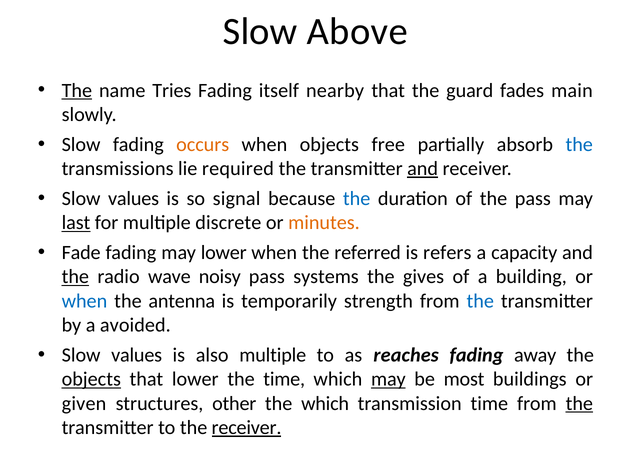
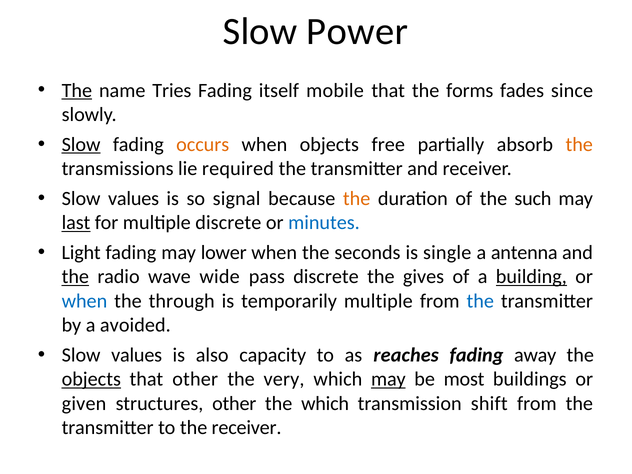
Above: Above -> Power (357, 32)
nearby: nearby -> mobile (335, 90)
guard: guard -> forms (470, 90)
main: main -> since (572, 90)
Slow underline: none -> present (81, 144)
the colour: blue -> orange (579, 144)
and underline: present -> none (423, 169)
the colour: blue -> orange (357, 198)
the pass: pass -> such (533, 198)
minutes colour: orange -> blue (324, 223)
Fade: Fade -> Light (81, 253)
referred: referred -> seconds (367, 253)
refers: refers -> single (447, 253)
capacity: capacity -> antenna (524, 253)
noisy: noisy -> wide (220, 277)
pass systems: systems -> discrete (326, 277)
building underline: none -> present (531, 277)
antenna: antenna -> through (182, 301)
temporarily strength: strength -> multiple (378, 301)
also multiple: multiple -> capacity (273, 355)
that lower: lower -> other (195, 379)
the time: time -> very (284, 379)
transmission time: time -> shift (489, 403)
the underline: present -> none (579, 403)
receiver underline: present -> none (247, 428)
